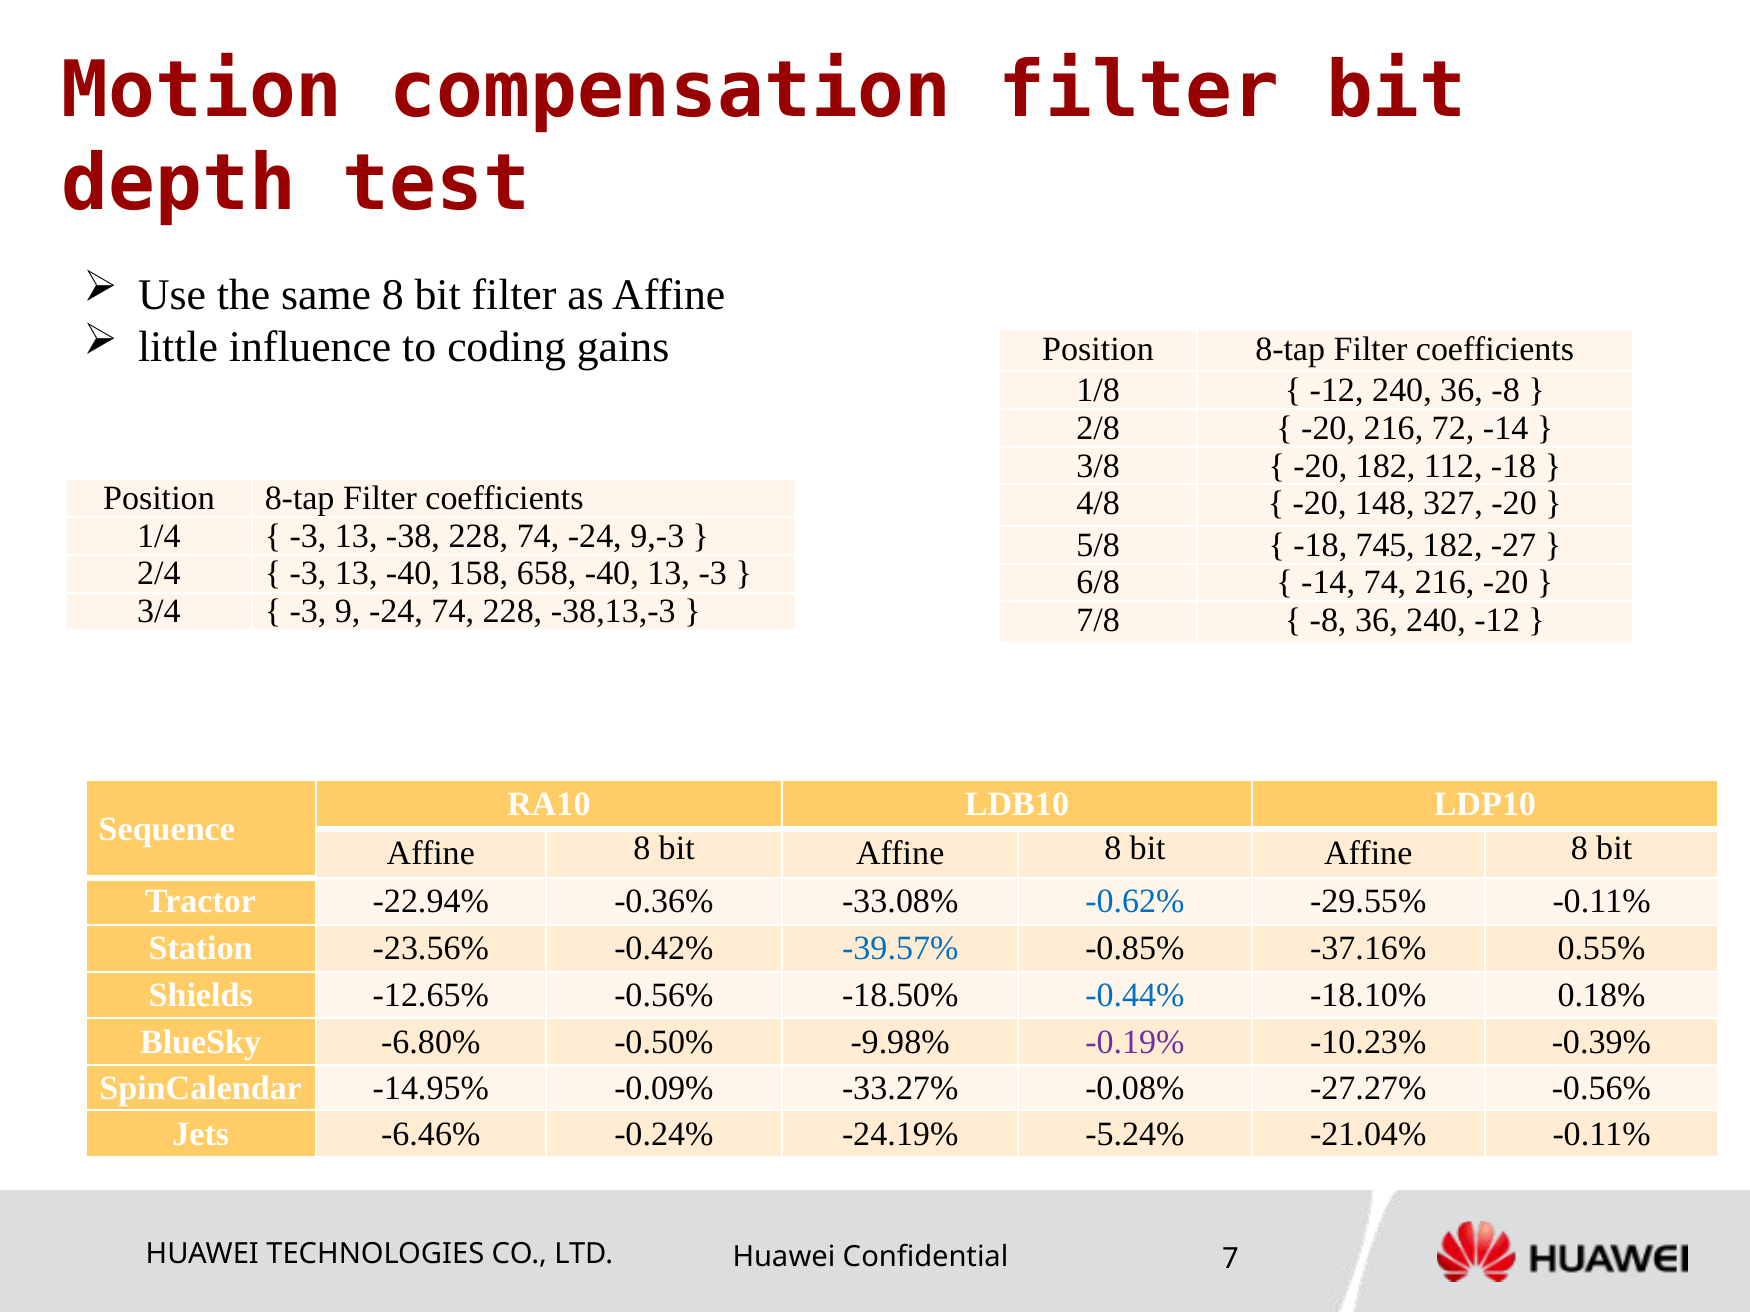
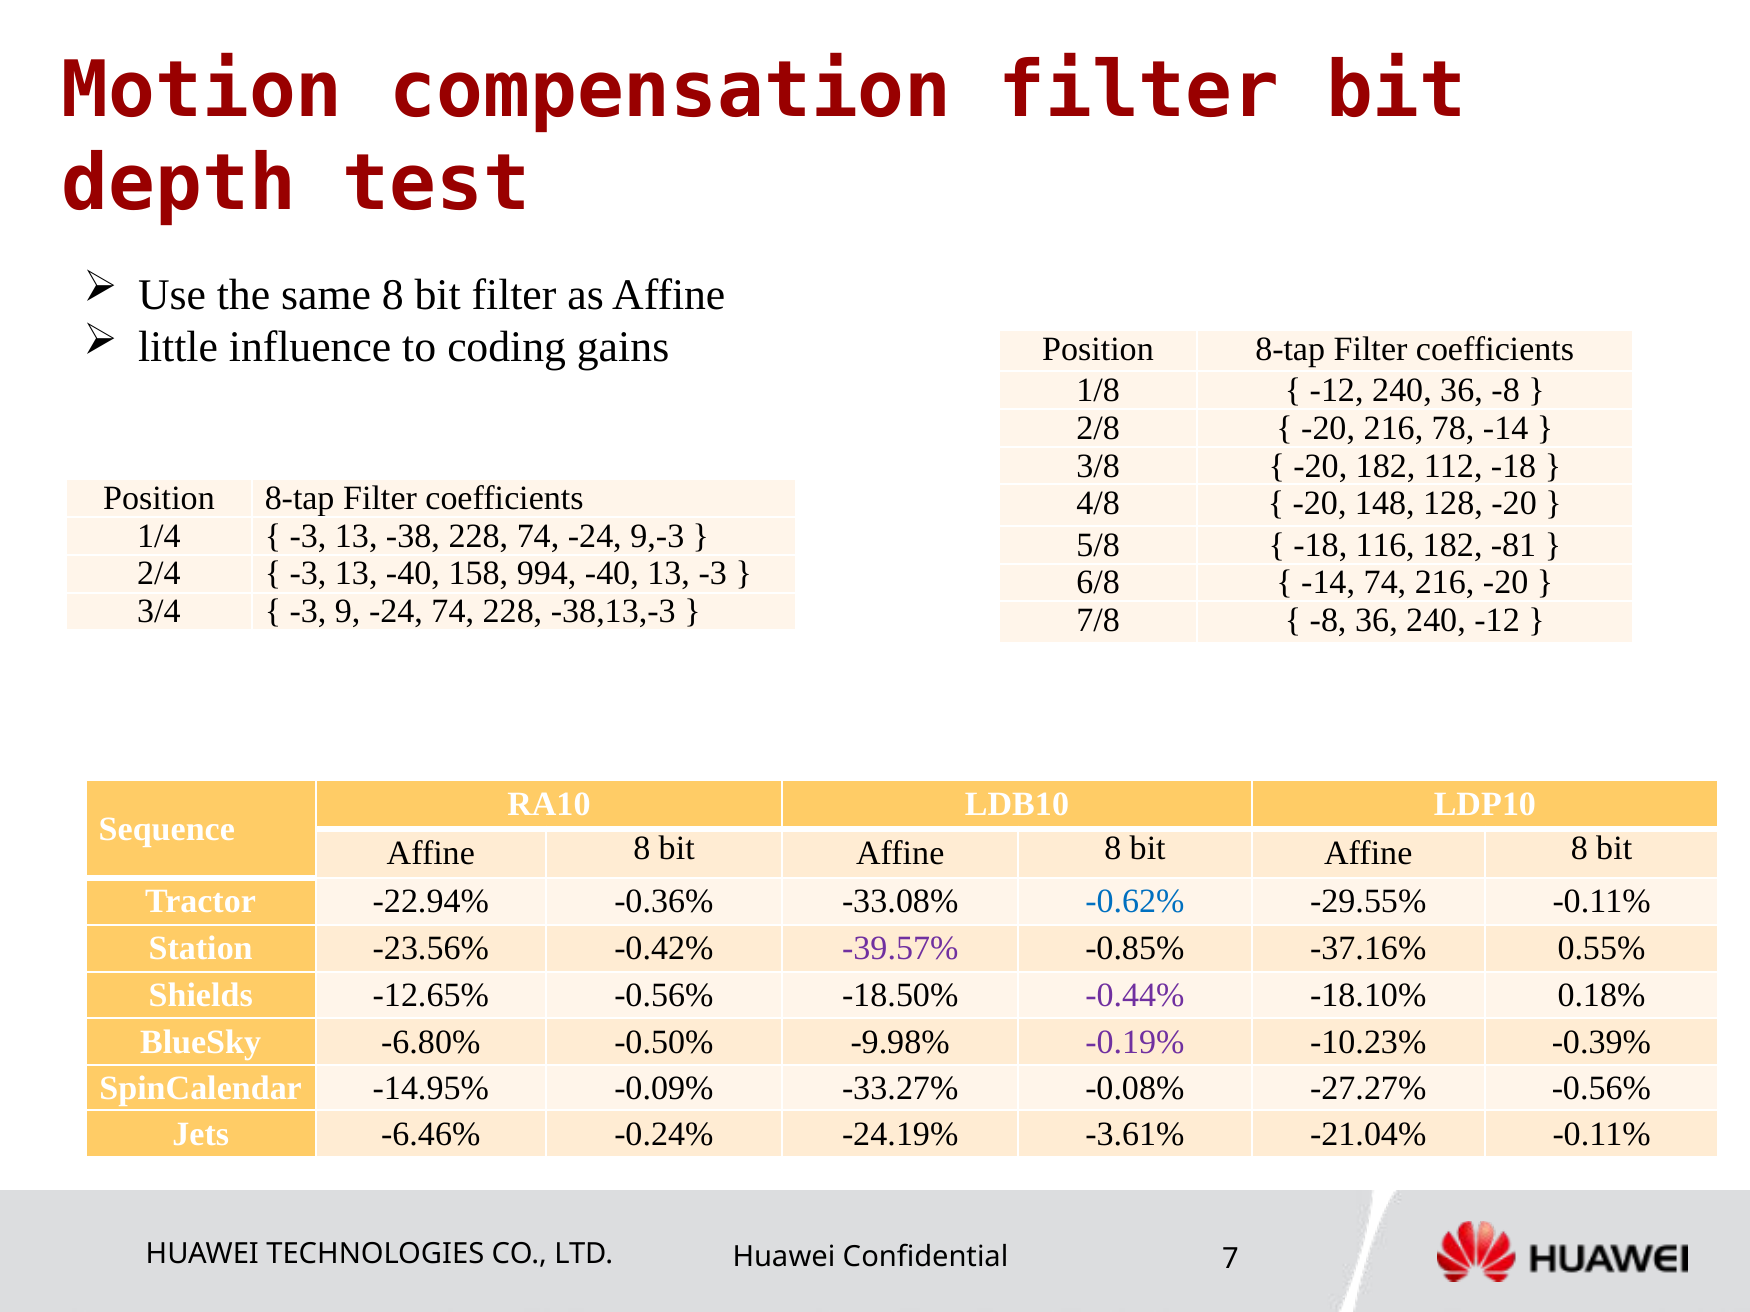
72: 72 -> 78 (1453, 428)
327: 327 -> 128 (1453, 504)
745: 745 -> 116 (1385, 545)
-27: -27 -> -81 (1514, 545)
658: 658 -> 994 (547, 574)
-39.57% colour: blue -> purple (900, 949)
-0.44% colour: blue -> purple (1135, 996)
-5.24%: -5.24% -> -3.61% (1135, 1134)
